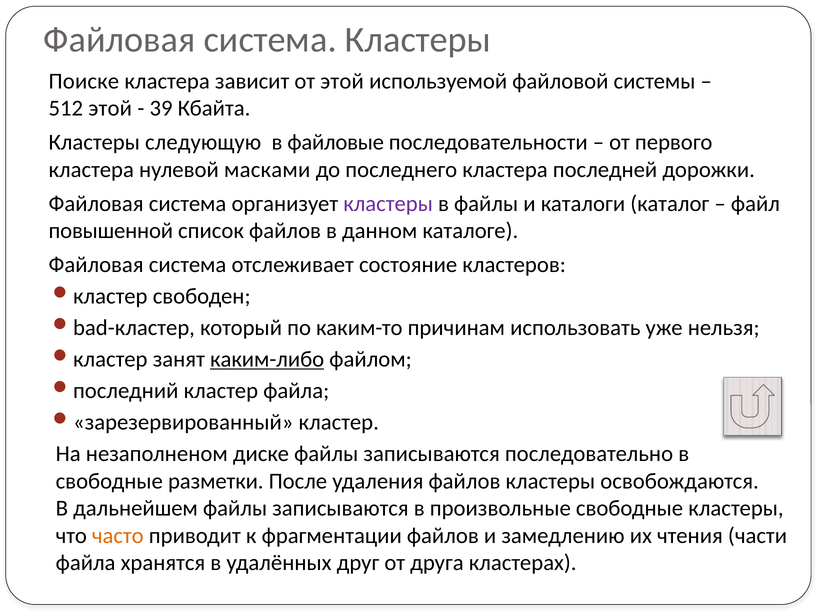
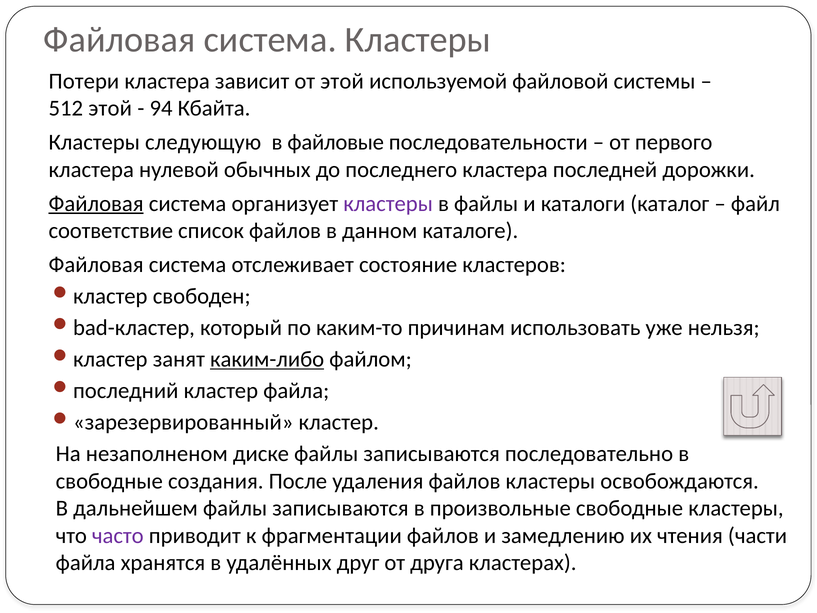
Поиске: Поиске -> Потери (84, 81)
39: 39 -> 94 (161, 108)
масками: масками -> обычных (267, 170)
Файловая underline: none -> present (96, 203)
повышенной: повышенной -> соответствие (111, 231)
разметки: разметки -> создания (216, 481)
часто colour: orange -> purple (118, 535)
